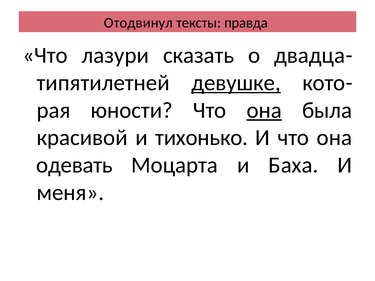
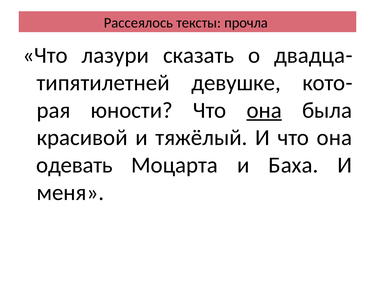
Отодвинул: Отодвинул -> Рассеялось (139, 23)
правда: правда -> прочла (246, 23)
девушке underline: present -> none (236, 83)
тихонько: тихонько -> тяжёлый (201, 138)
